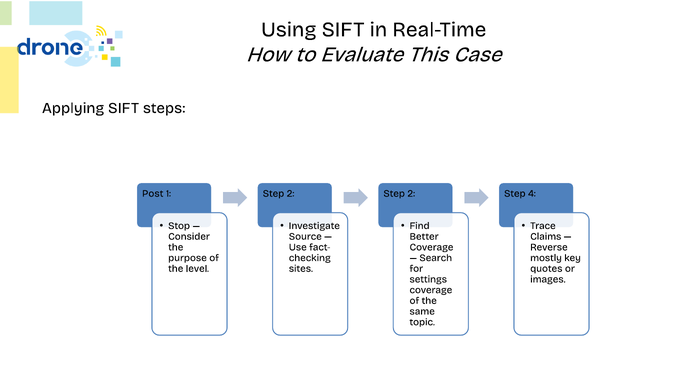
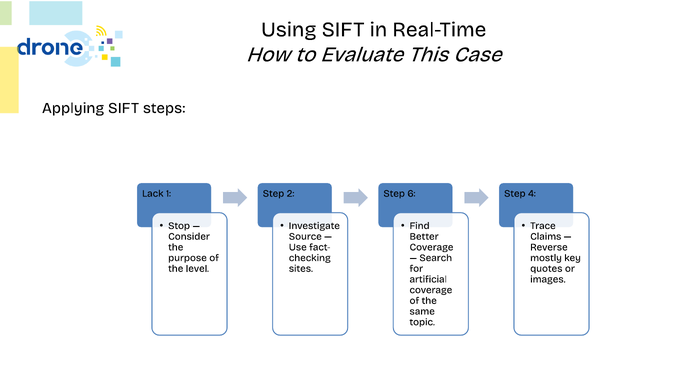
Post: Post -> Lack (153, 193)
2: 2 -> 6 (411, 193)
settings: settings -> artificial (428, 279)
